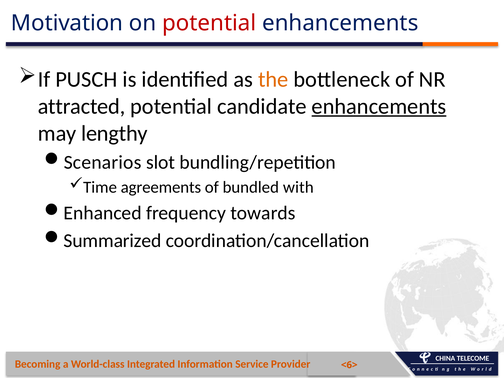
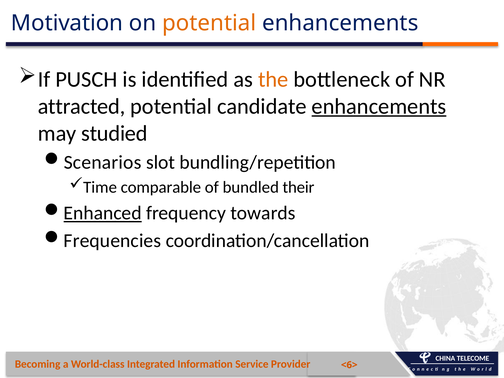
potential colour: red -> orange (209, 23)
lengthy: lengthy -> studied (114, 133)
agreements: agreements -> comparable (161, 187)
with: with -> their (298, 187)
Enhanced underline: none -> present (103, 213)
Summarized: Summarized -> Frequencies (112, 241)
